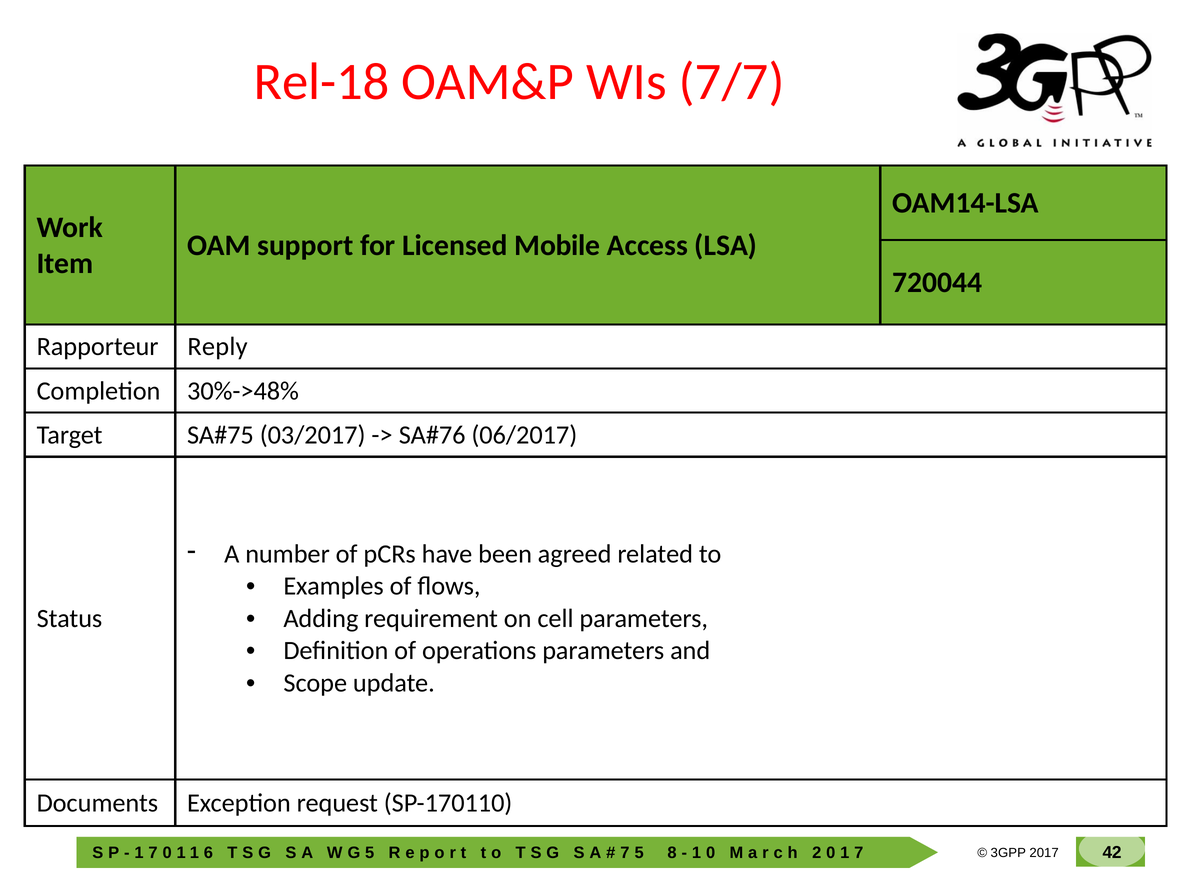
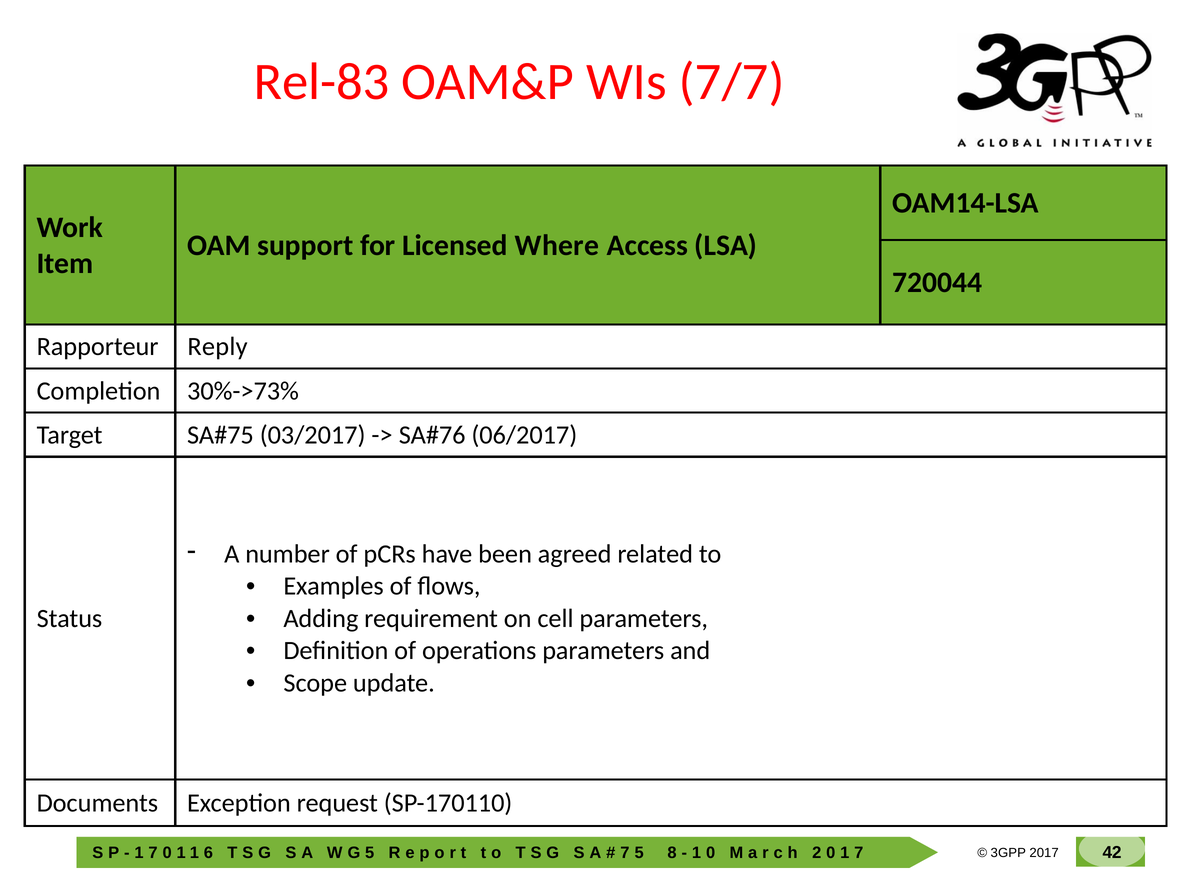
Rel-18: Rel-18 -> Rel-83 (321, 82)
Mobile: Mobile -> Where (557, 245)
30%->48%: 30%->48% -> 30%->73% (243, 391)
